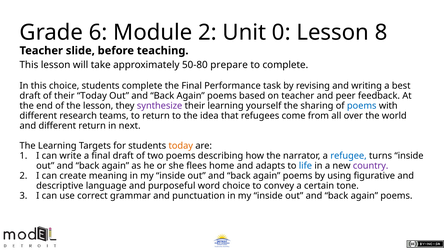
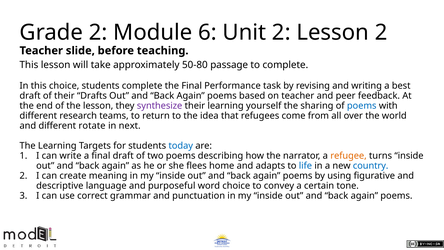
Grade 6: 6 -> 2 (98, 33)
Module 2: 2 -> 6 (207, 33)
Unit 0: 0 -> 2 (281, 33)
Lesson 8: 8 -> 2 (381, 33)
prepare: prepare -> passage (229, 65)
their Today: Today -> Drafts (92, 96)
different return: return -> rotate (92, 126)
today colour: orange -> blue (181, 146)
refugee colour: blue -> orange (349, 156)
country colour: purple -> blue (371, 166)
